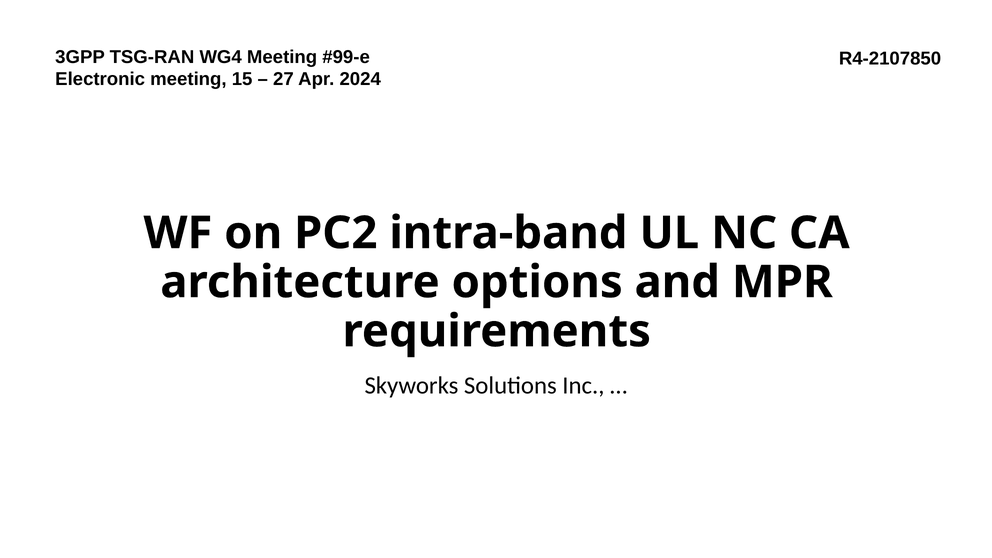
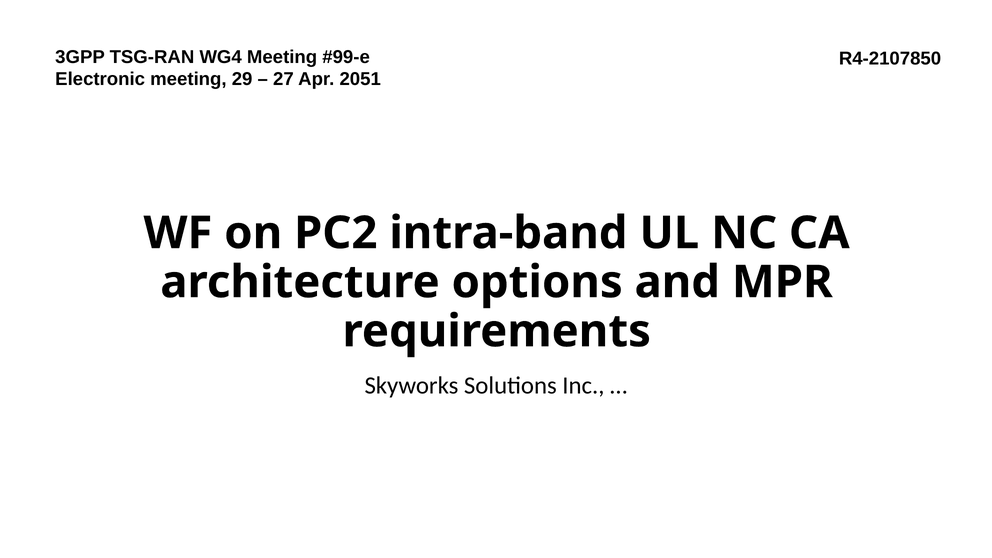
15: 15 -> 29 (242, 79)
2024: 2024 -> 2051 (360, 79)
